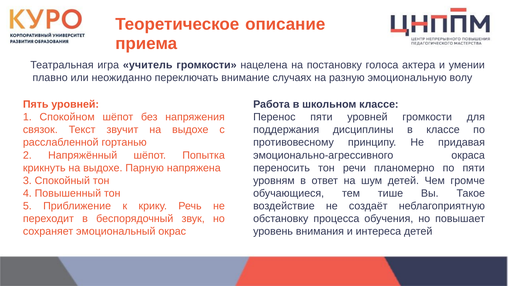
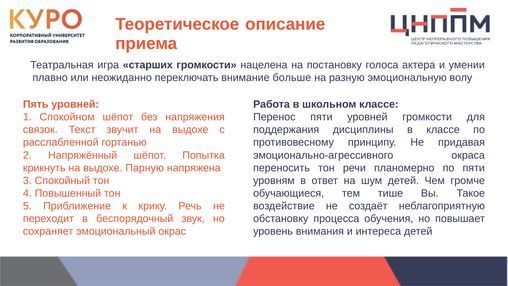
учитель: учитель -> старших (148, 65)
случаях: случаях -> больше (292, 78)
